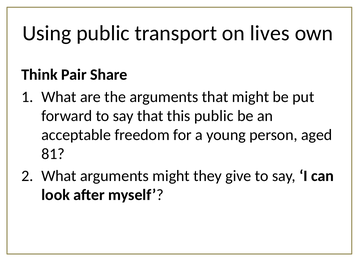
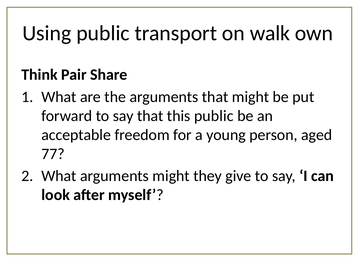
lives: lives -> walk (270, 33)
81: 81 -> 77 (53, 154)
